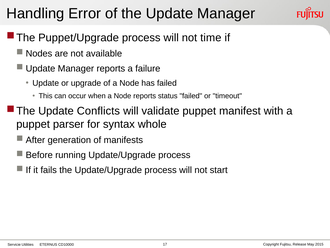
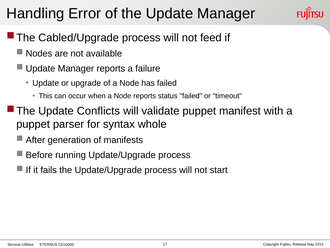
Puppet/Upgrade: Puppet/Upgrade -> Cabled/Upgrade (79, 38)
time: time -> feed (211, 38)
